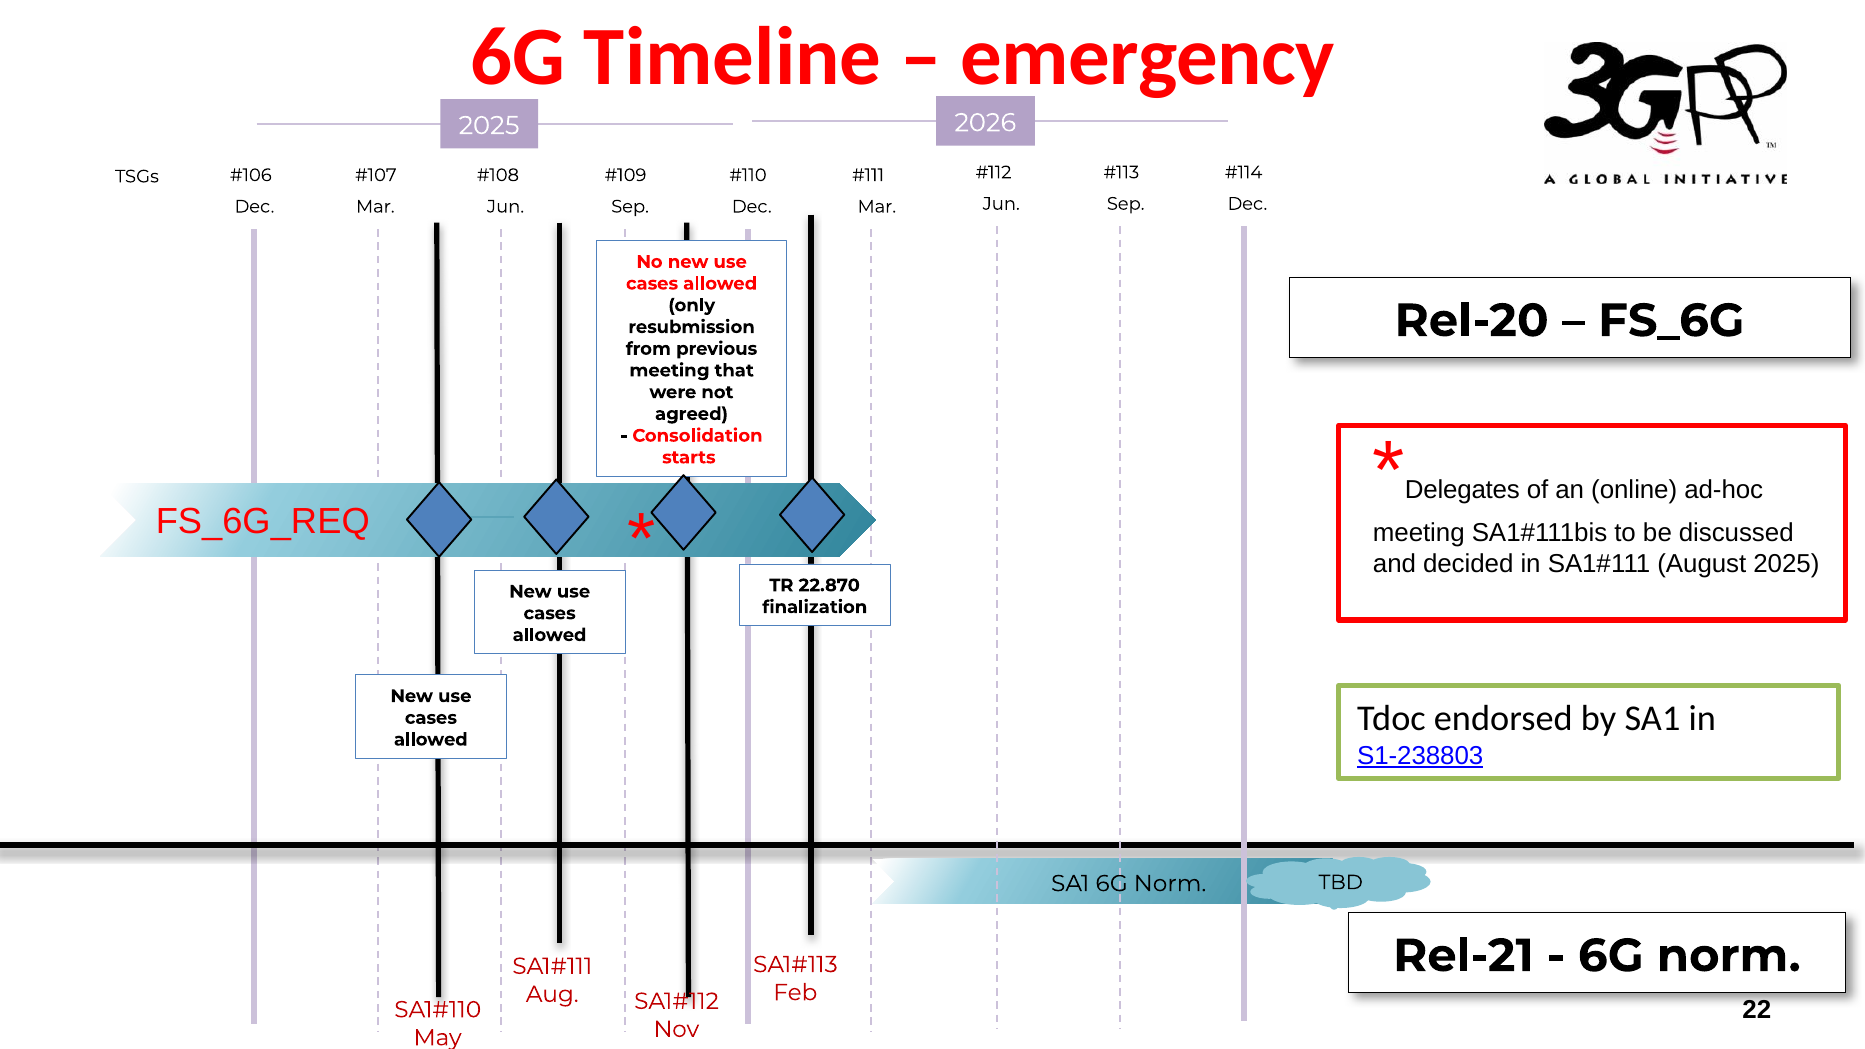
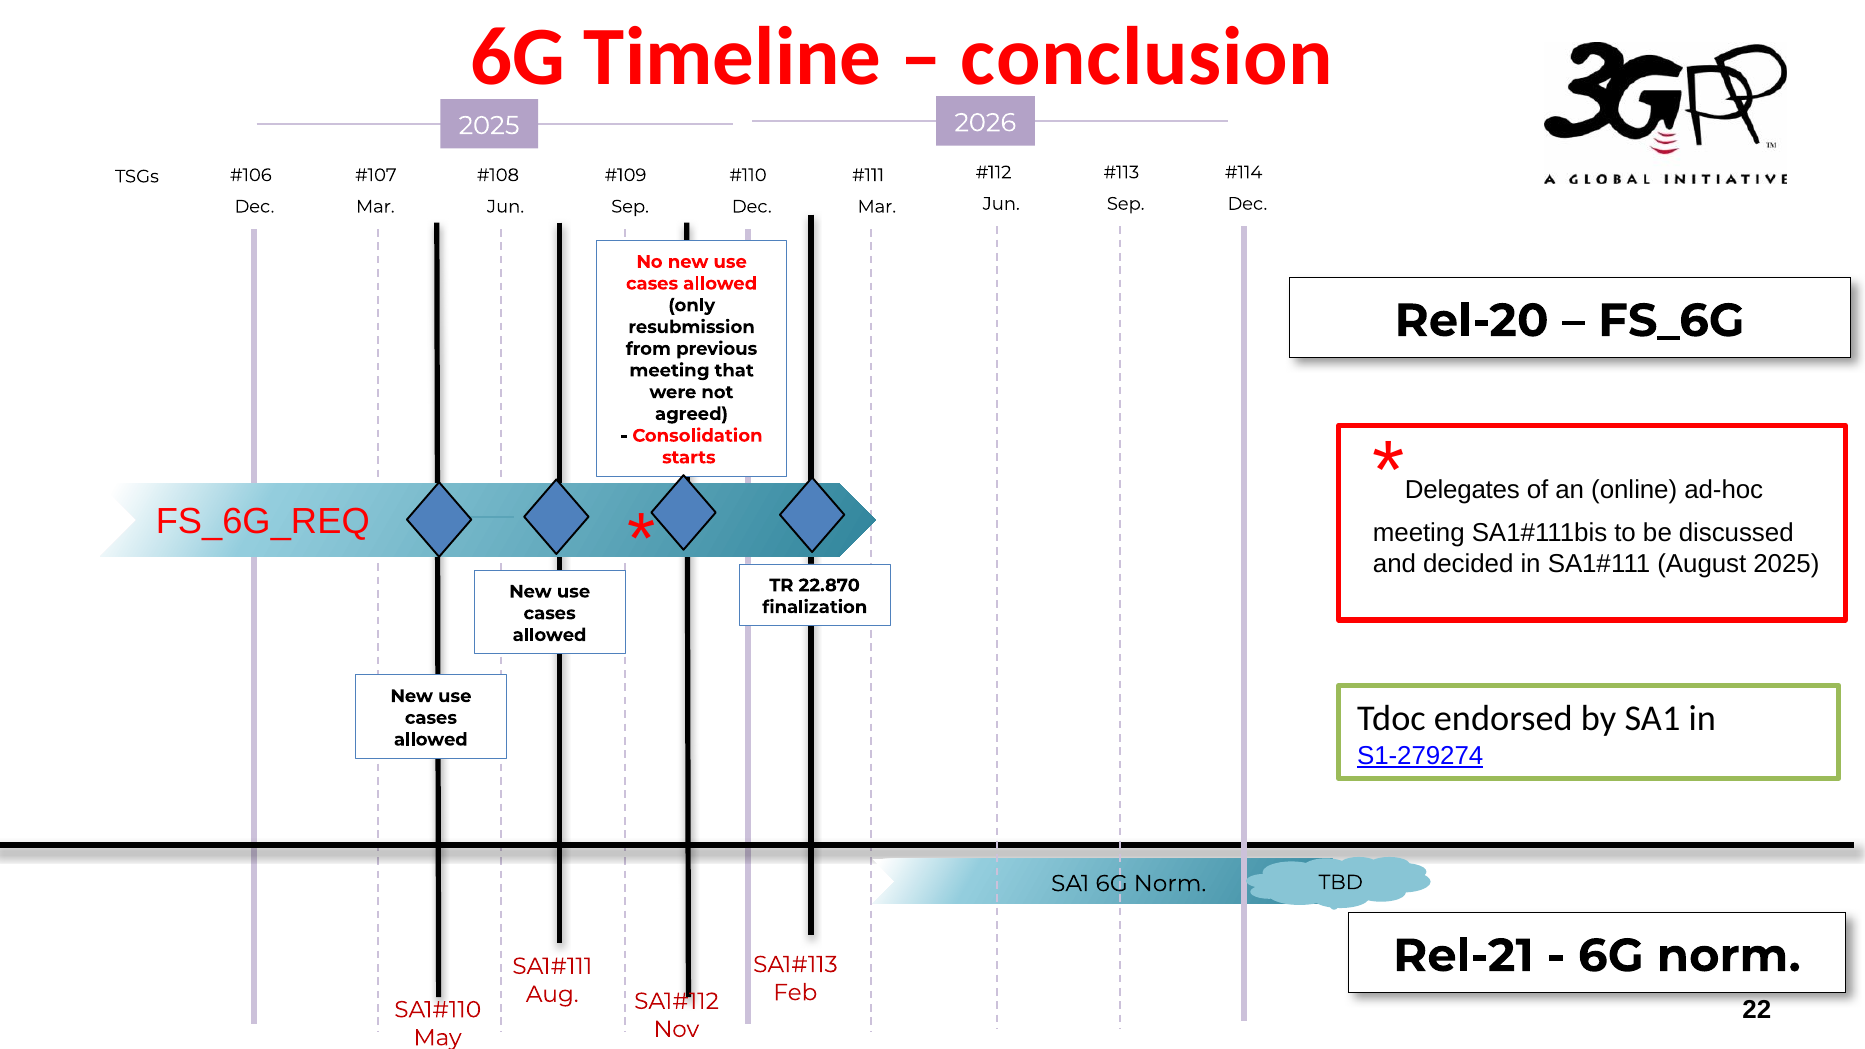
emergency: emergency -> conclusion (1147, 57)
S1-238803: S1-238803 -> S1-279274 (1420, 756)
